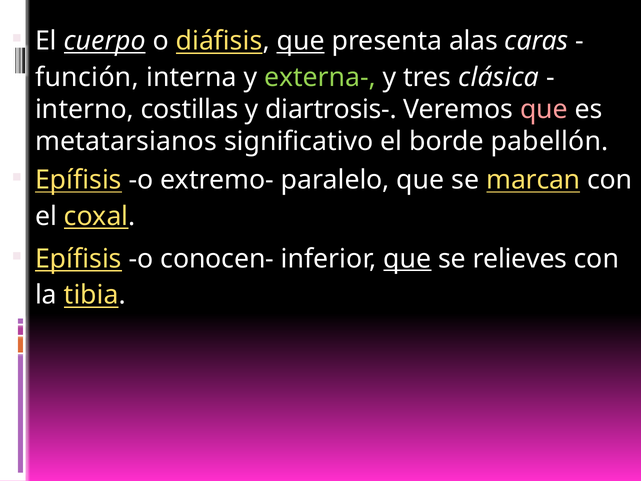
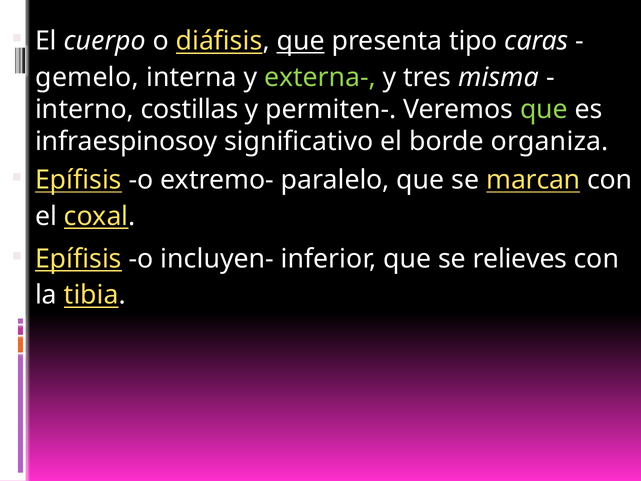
cuerpo underline: present -> none (105, 41)
alas: alas -> tipo (473, 41)
función: función -> gemelo (87, 77)
clásica: clásica -> misma (499, 77)
diartrosis-: diartrosis- -> permiten- (331, 109)
que colour: pink -> light green (544, 109)
metatarsianos: metatarsianos -> infraespinosoy (126, 141)
pabellón: pabellón -> organiza (550, 141)
conocen-: conocen- -> incluyen- (217, 259)
que underline: present -> none (407, 259)
